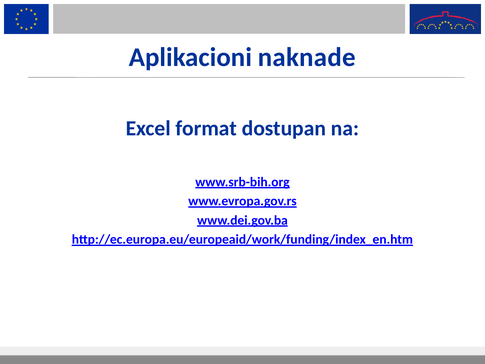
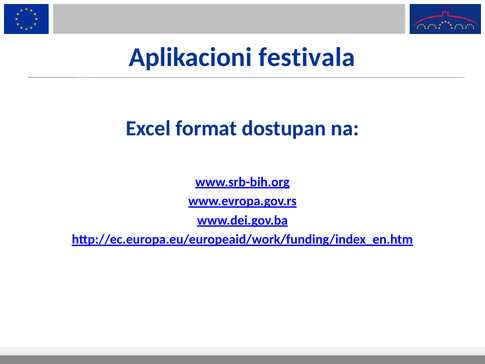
naknade: naknade -> festivala (307, 57)
